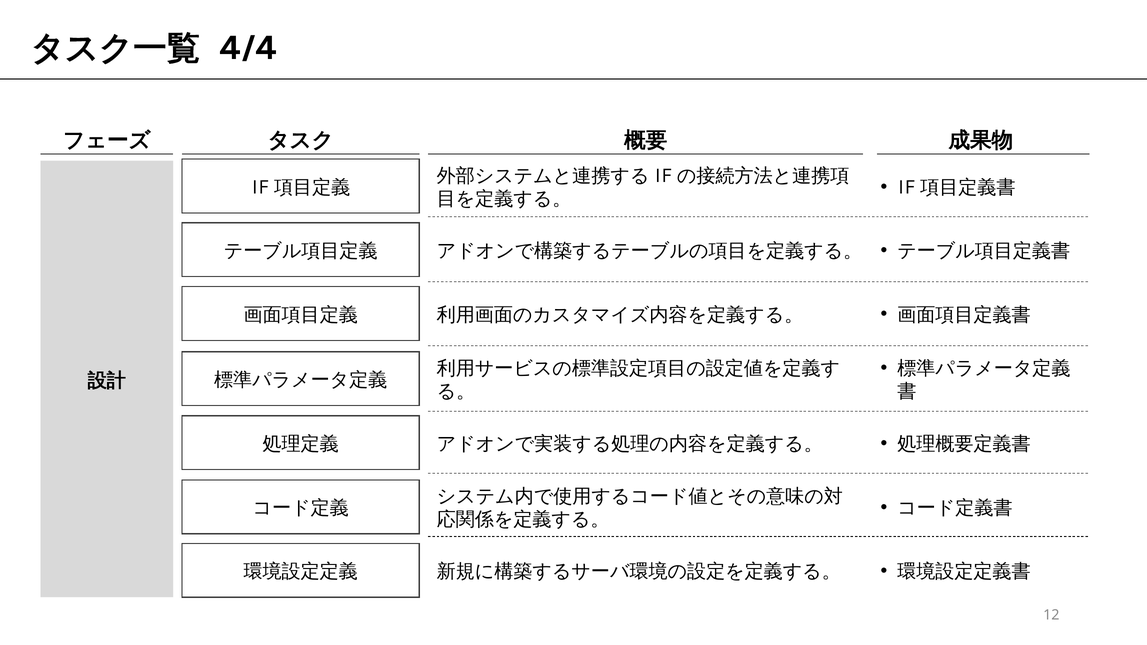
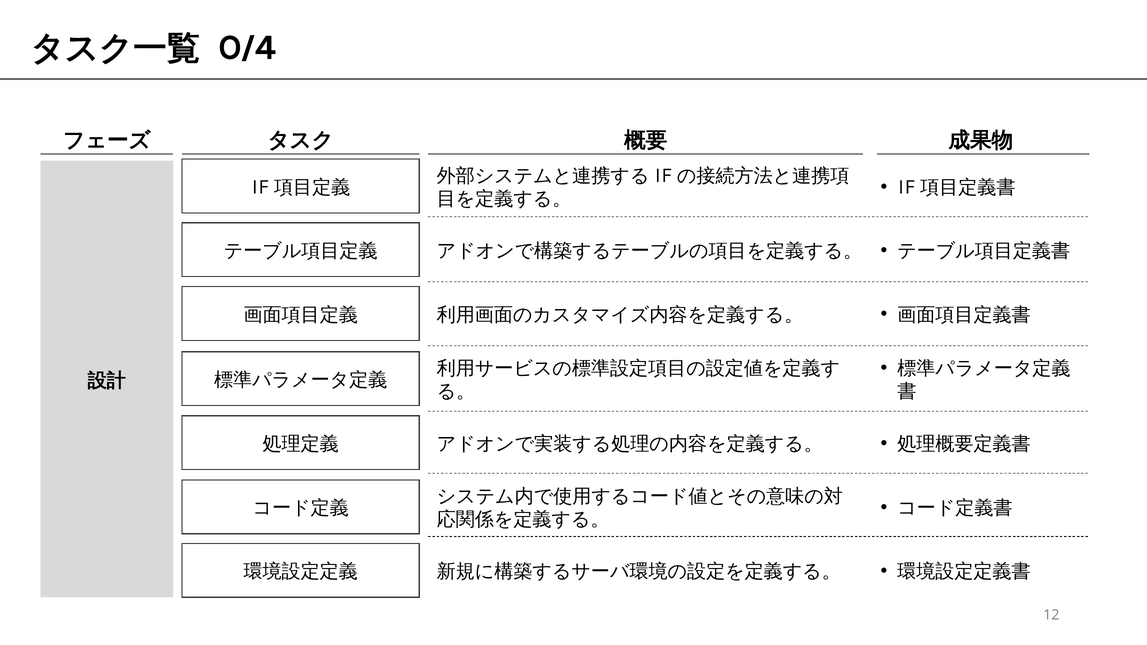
4/4: 4/4 -> 0/4 (249, 48)
